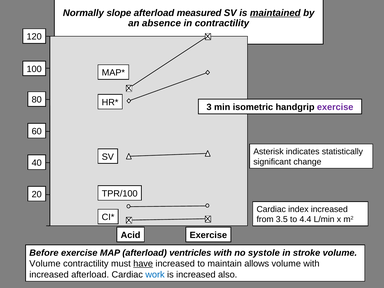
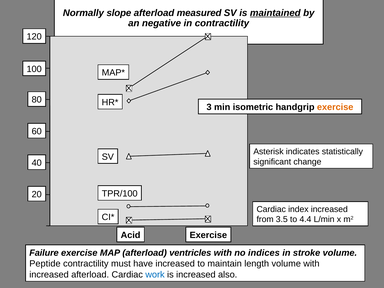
absence: absence -> negative (162, 23)
exercise colour: purple -> orange (335, 107)
Before: Before -> Failure (44, 253)
systole: systole -> indices (264, 253)
Volume: Volume -> Peptide (45, 264)
have underline: present -> none (143, 264)
allows: allows -> length (257, 264)
